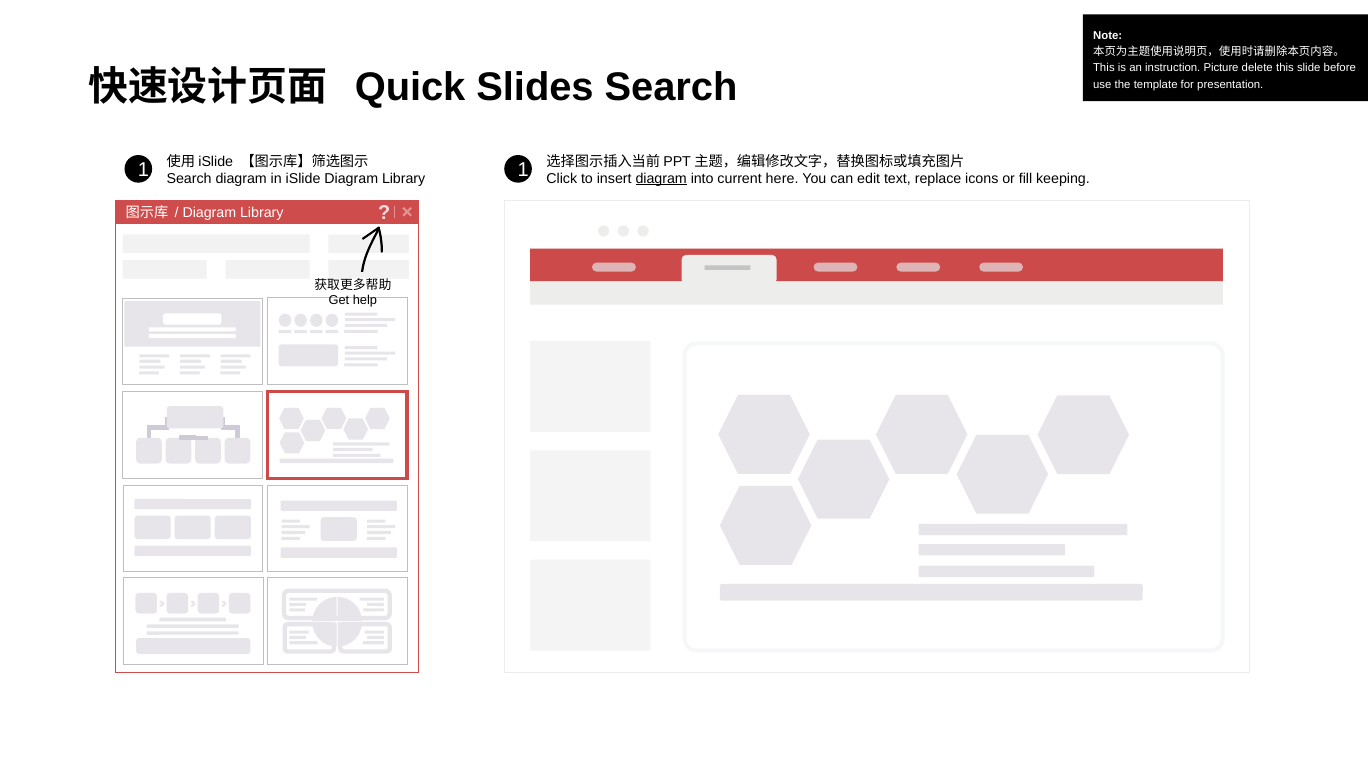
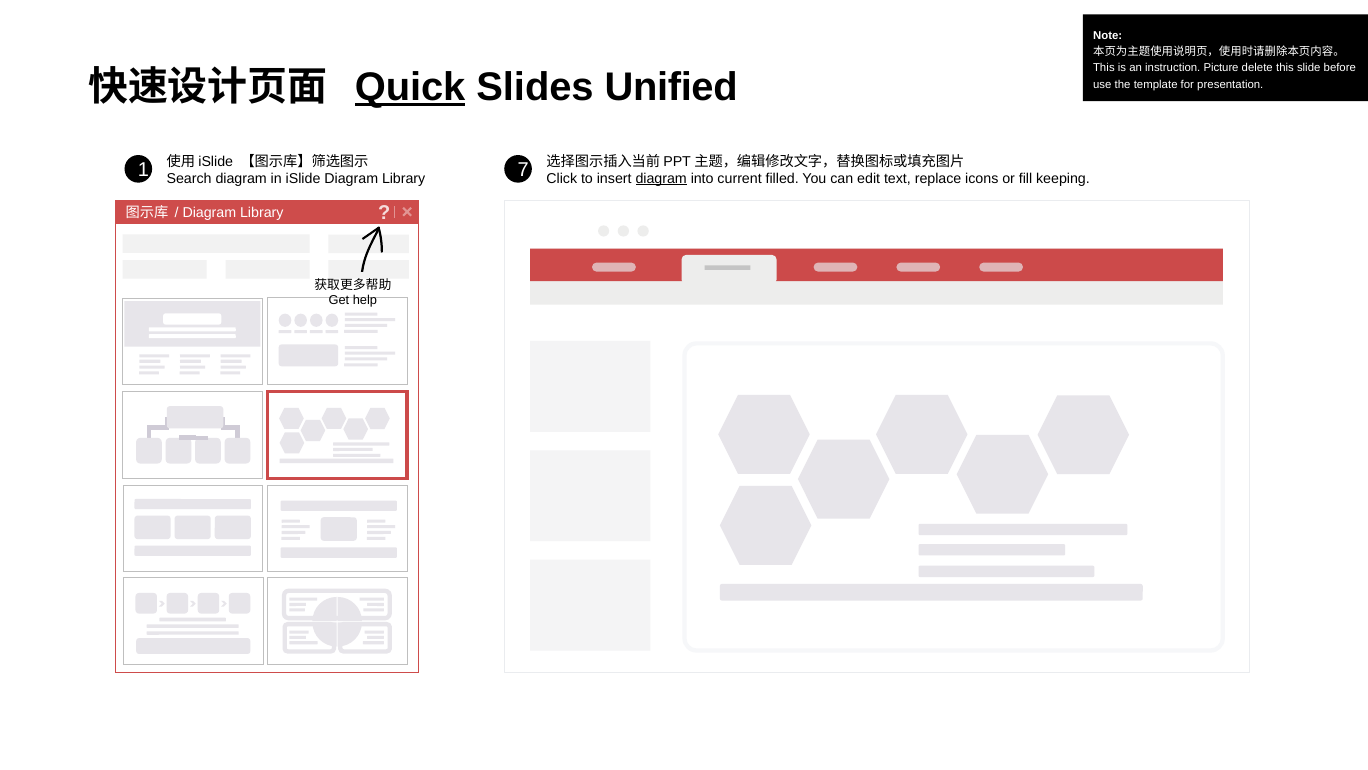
Quick underline: none -> present (410, 87)
Slides Search: Search -> Unified (671, 87)
1 1: 1 -> 7 (523, 170)
here: here -> filled (782, 178)
